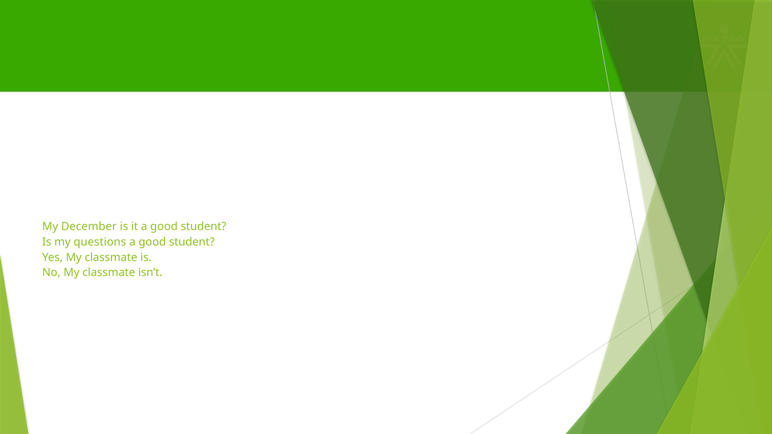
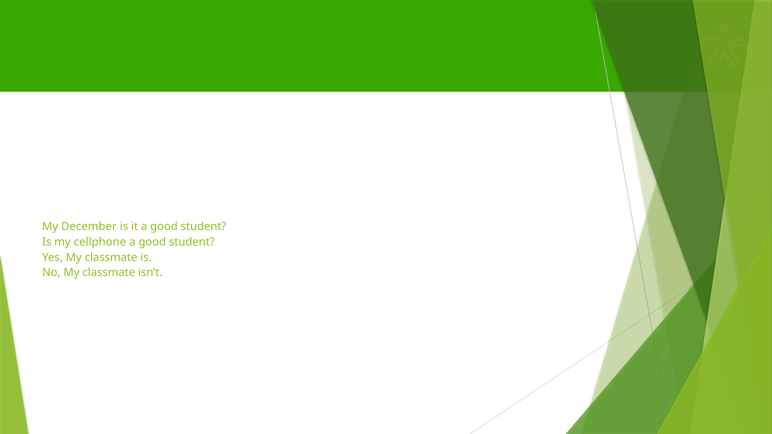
questions: questions -> cellphone (100, 242)
